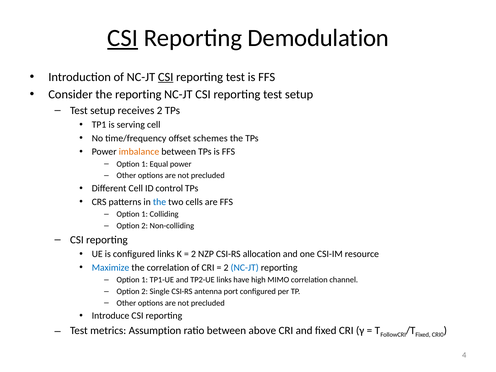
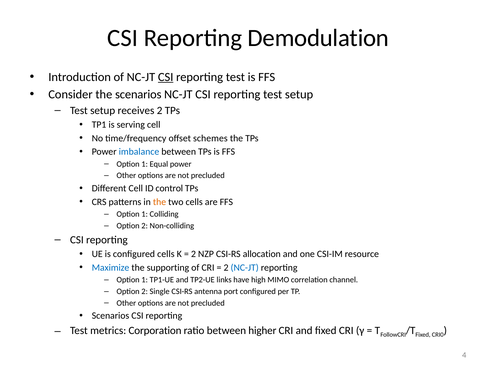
CSI underline: present -> none (123, 38)
the reporting: reporting -> scenarios (138, 94)
imbalance colour: orange -> blue (139, 152)
the colour: blue -> orange (160, 202)
configured links: links -> cells (166, 254)
the correlation: correlation -> supporting (168, 268)
Introduce: Introduce -> Scenarios (111, 316)
Assumption: Assumption -> Corporation (155, 330)
above: above -> higher (262, 330)
